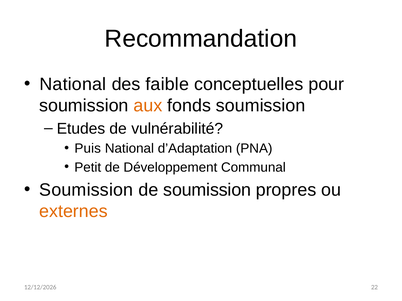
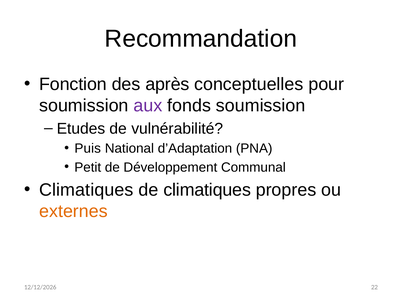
National: National -> Fonction (73, 84)
faible: faible -> après (167, 84)
aux colour: orange -> purple (148, 106)
Soumission: Soumission -> Climatiques (86, 190)
de soumission: soumission -> climatiques (207, 190)
